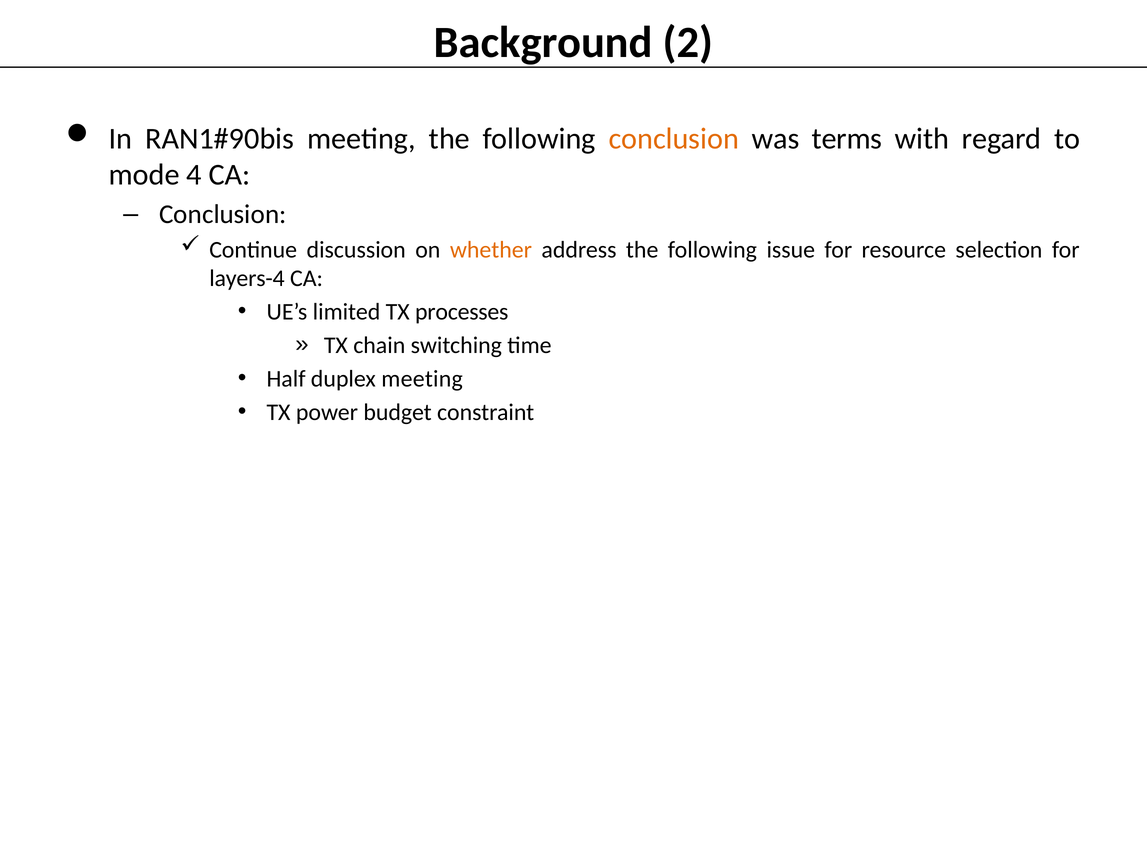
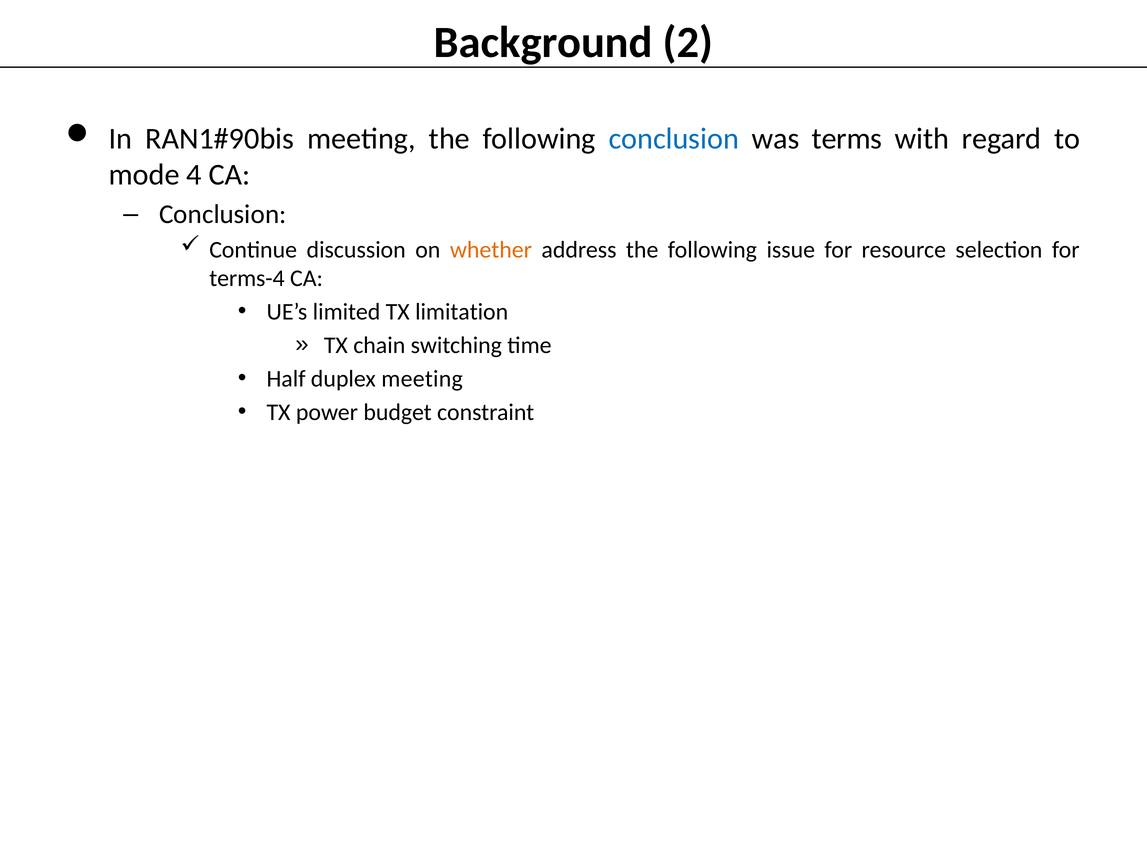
conclusion colour: orange -> blue (674, 138)
layers-4: layers-4 -> terms-4 (247, 278)
processes: processes -> limitation (462, 312)
